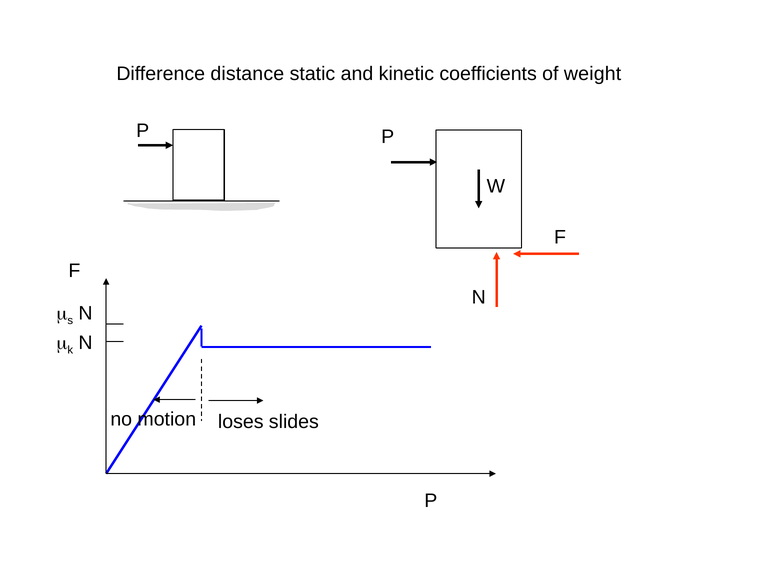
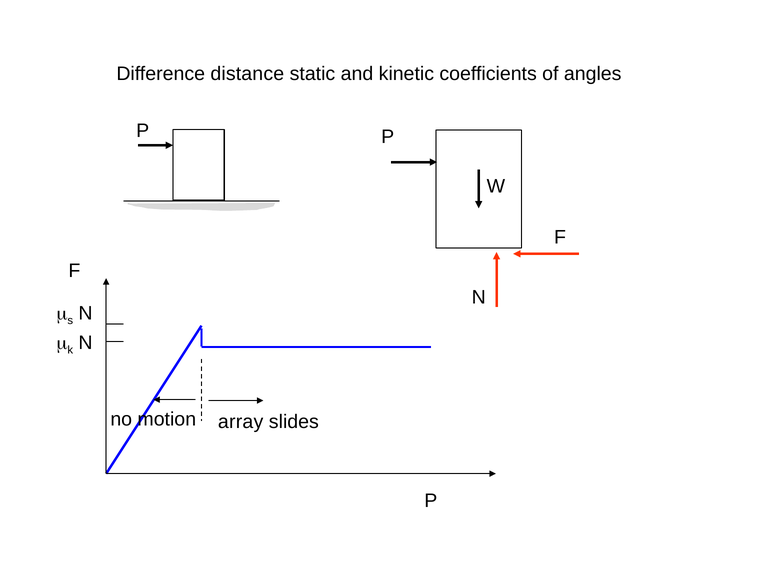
weight: weight -> angles (593, 74)
loses: loses -> array (241, 422)
